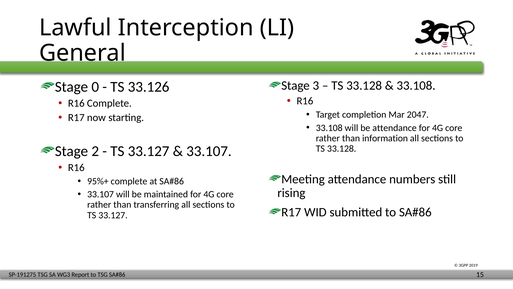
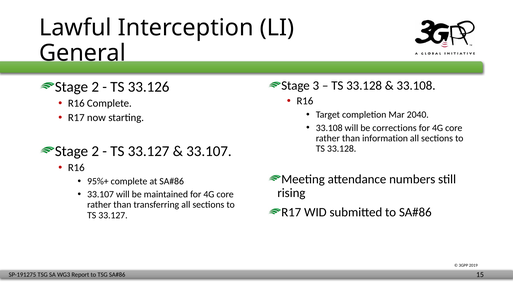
0: 0 -> 2 (95, 87)
2047: 2047 -> 2040 (418, 115)
be attendance: attendance -> corrections (395, 128)
